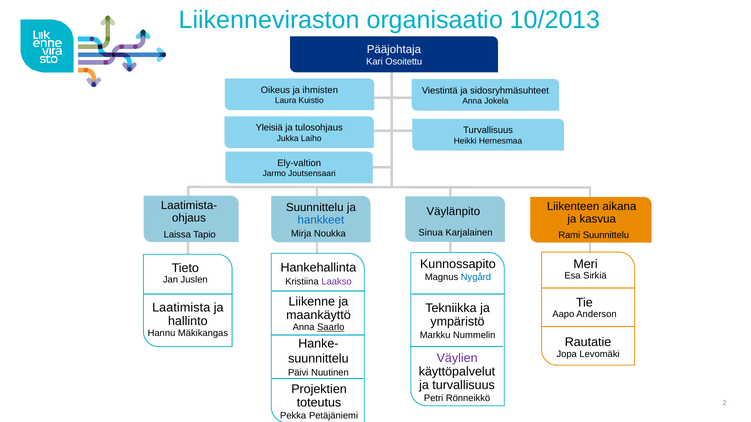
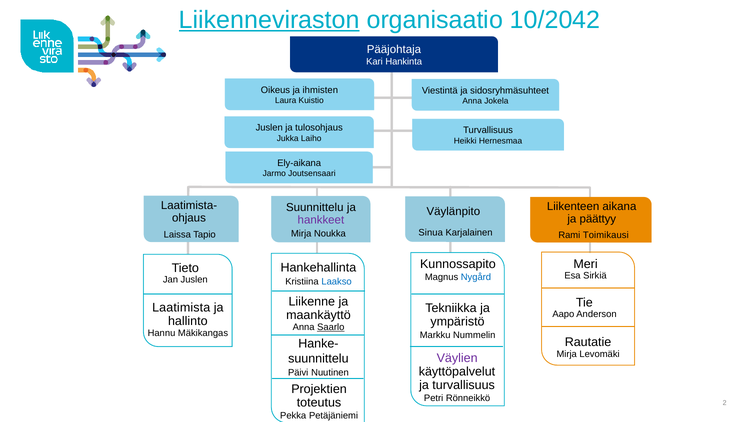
Liikenneviraston underline: none -> present (269, 20)
10/2013: 10/2013 -> 10/2042 (555, 20)
Osoitettu: Osoitettu -> Hankinta (404, 62)
Yleisiä: Yleisiä -> Juslen (269, 128)
Ely-valtion: Ely-valtion -> Ely-aikana (299, 163)
kasvua: kasvua -> päättyy (598, 219)
hankkeet colour: blue -> purple (321, 220)
Rami Suunnittelu: Suunnittelu -> Toimikausi (606, 235)
Laakso colour: purple -> blue (337, 282)
Jopa: Jopa -> Mirja (567, 354)
